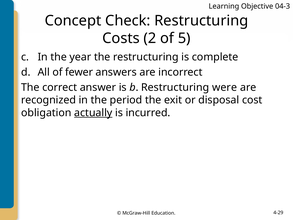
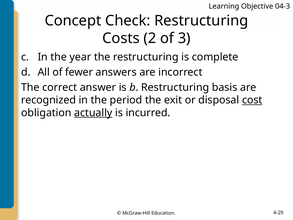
5: 5 -> 3 (184, 38)
were: were -> basis (225, 87)
cost underline: none -> present (252, 100)
